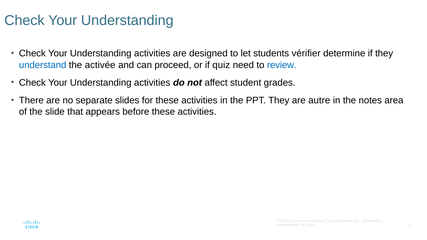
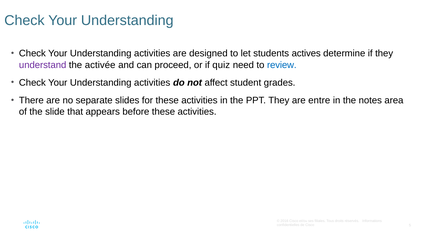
vérifier: vérifier -> actives (306, 54)
understand colour: blue -> purple (43, 65)
autre: autre -> entre (319, 101)
